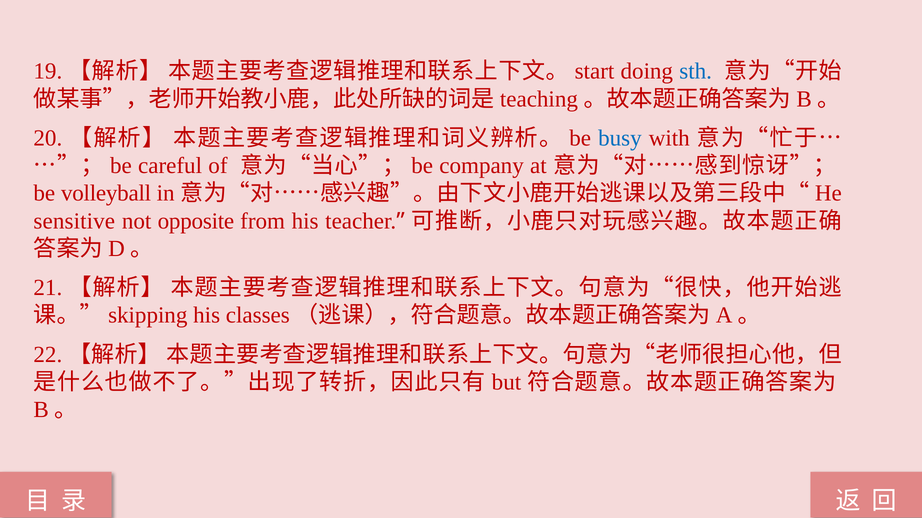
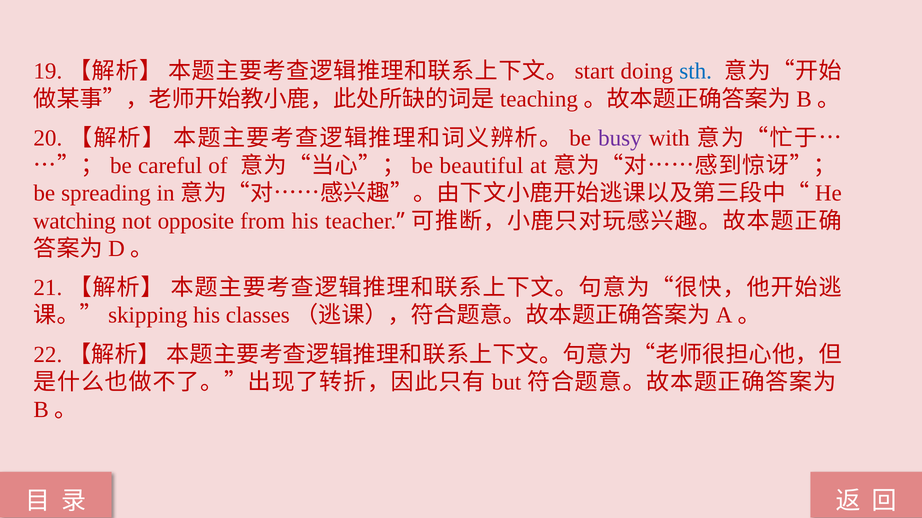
busy colour: blue -> purple (620, 138)
company: company -> beautiful (481, 166)
volleyball: volleyball -> spreading (106, 194)
sensitive: sensitive -> watching (74, 221)
